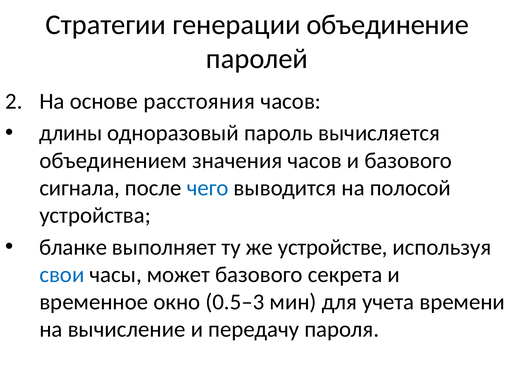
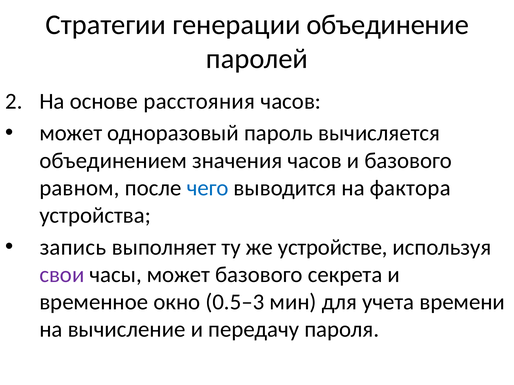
длины: длины -> может (71, 133)
сигнала: сигнала -> равном (79, 188)
полосой: полосой -> фактора (410, 188)
бланке: бланке -> запись (73, 248)
свои colour: blue -> purple (62, 275)
